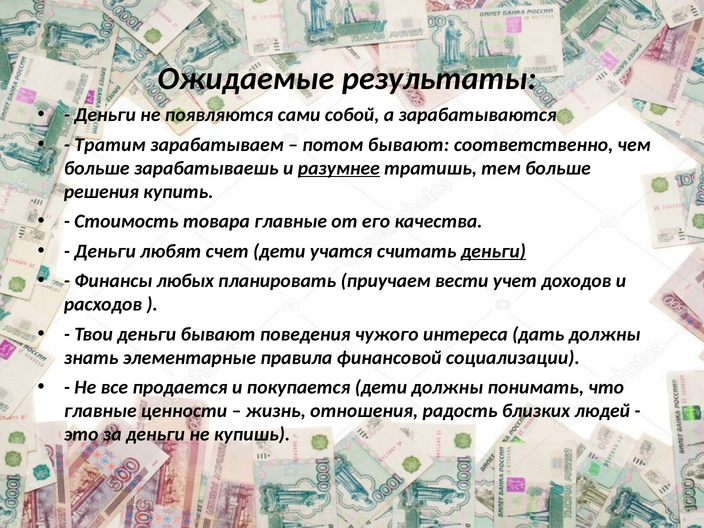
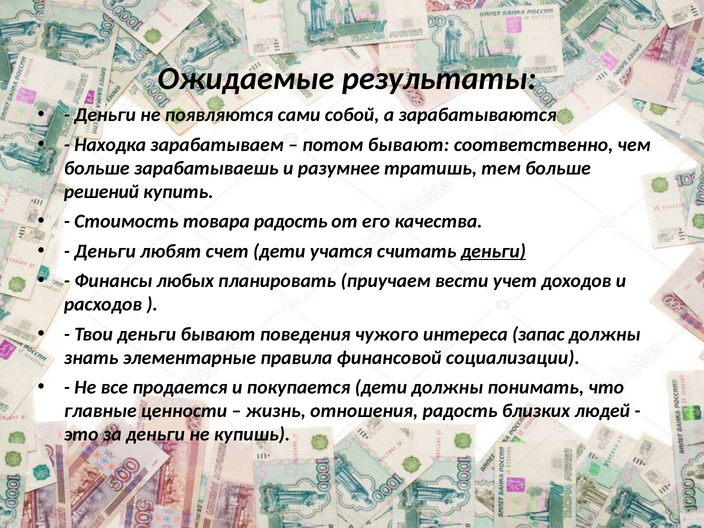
Тратим: Тратим -> Находка (110, 145)
разумнее underline: present -> none (339, 168)
решения: решения -> решений (101, 192)
товара главные: главные -> радость (291, 221)
дать: дать -> запас (538, 334)
